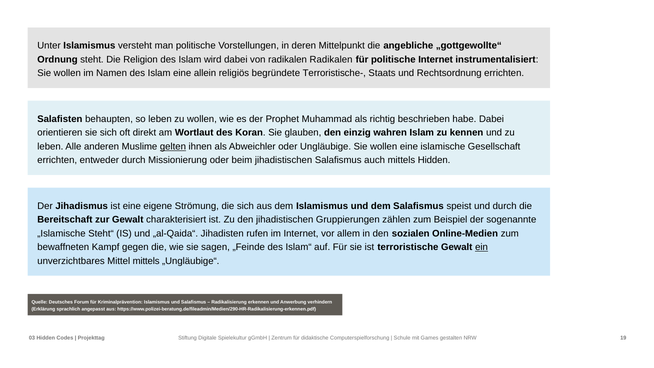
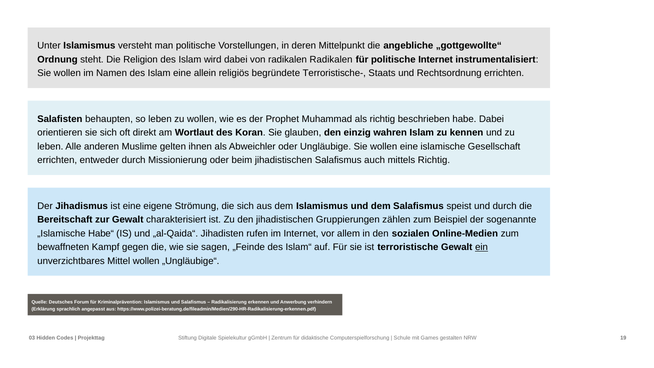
gelten underline: present -> none (173, 146)
mittels Hidden: Hidden -> Richtig (434, 160)
Steht“: Steht“ -> Habe“ (101, 233)
Mittel mittels: mittels -> wollen (146, 261)
